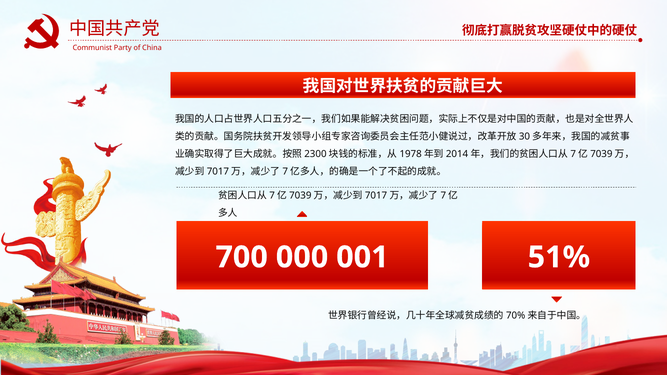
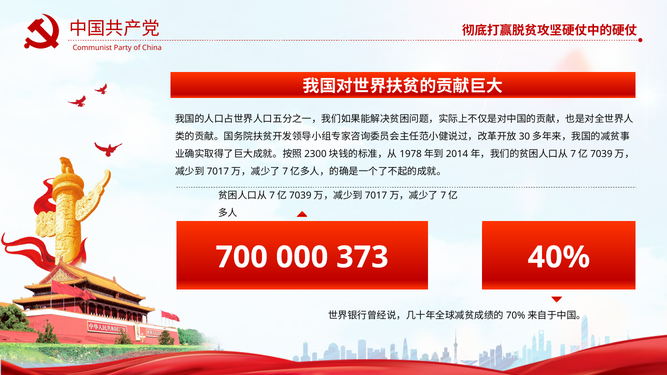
001: 001 -> 373 (362, 257)
51%: 51% -> 40% (559, 257)
